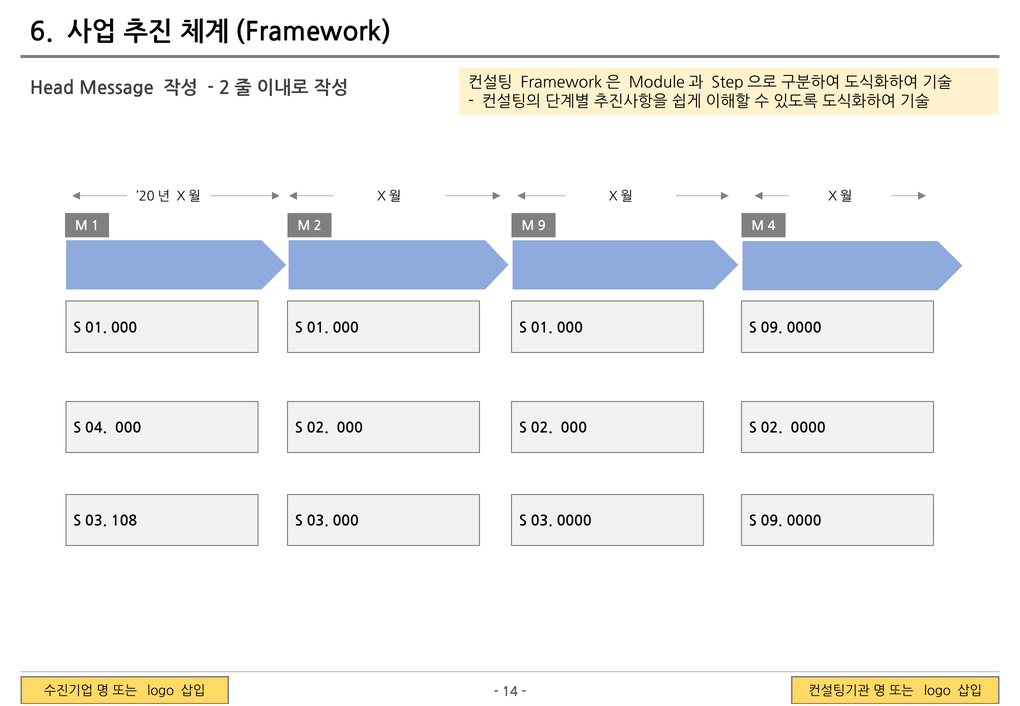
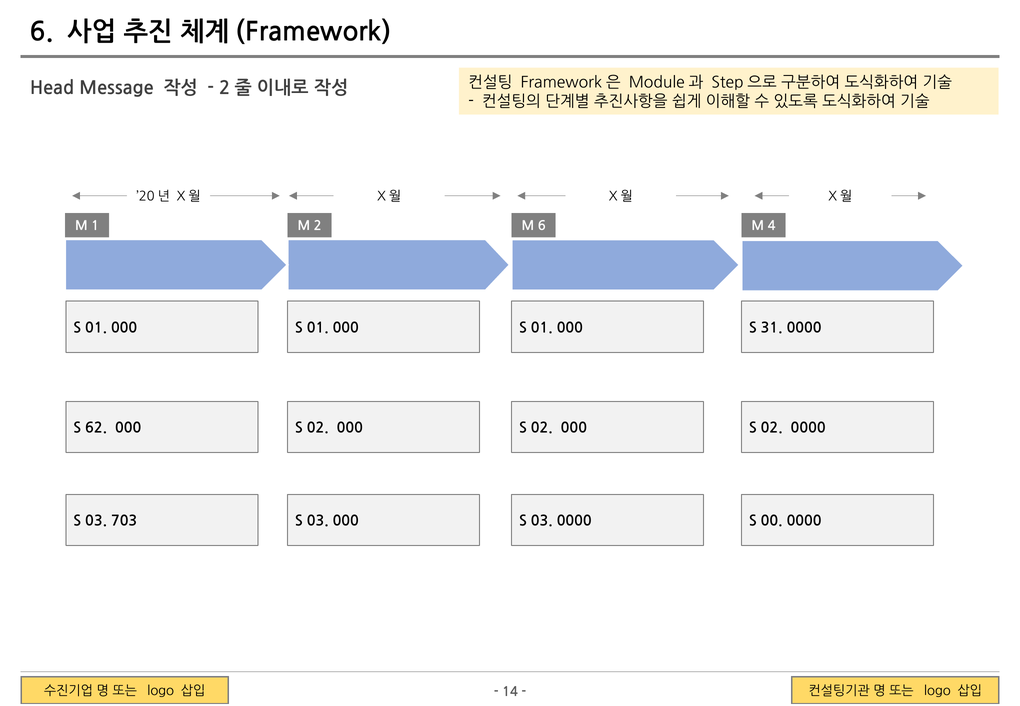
M 9: 9 -> 6 (542, 226)
09: 09 -> 31 (772, 328)
04: 04 -> 62 (96, 428)
108: 108 -> 703 (124, 521)
09: 09 -> 00 (772, 521)
